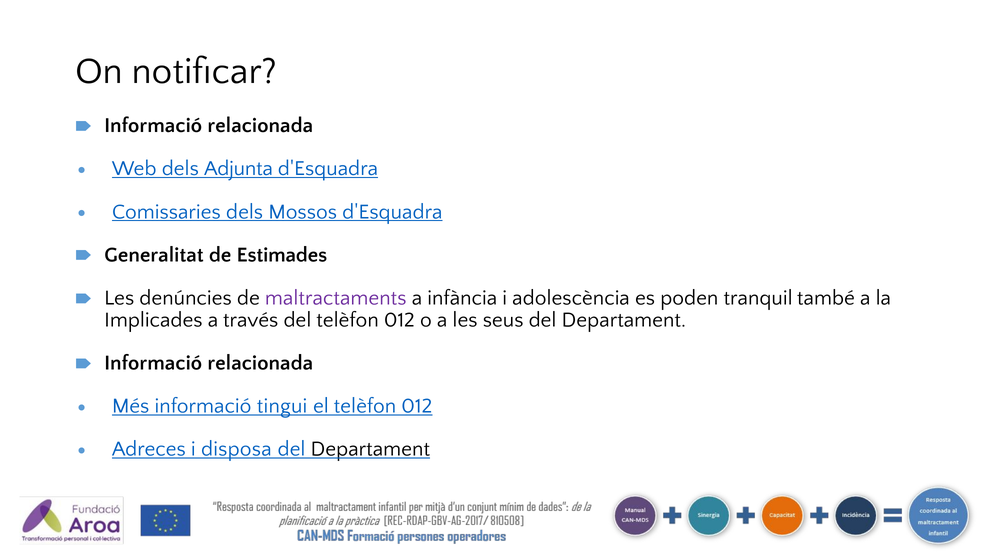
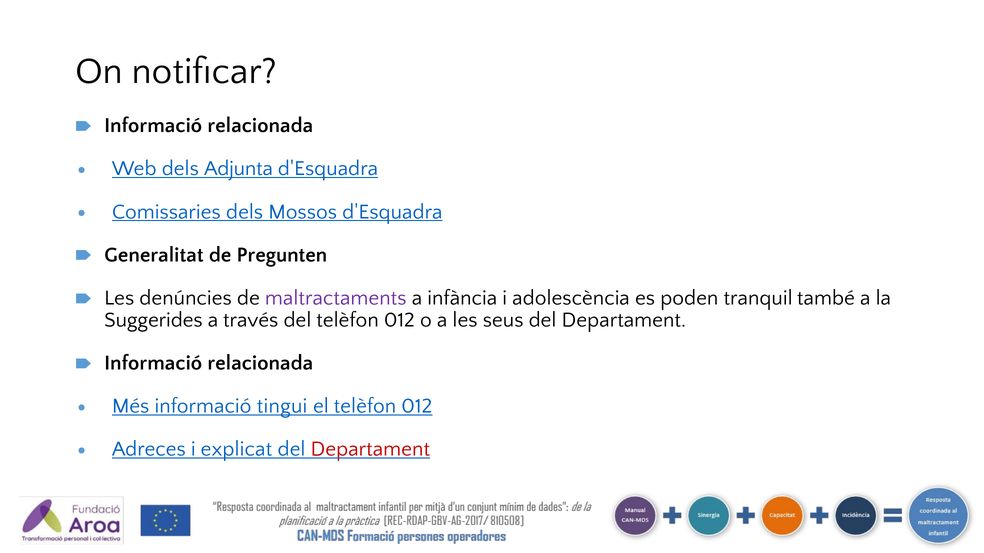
Estimades: Estimades -> Pregunten (282, 255)
Implicades: Implicades -> Suggerides (153, 320)
disposa: disposa -> explicat (236, 449)
Departament colour: black -> red (370, 449)
